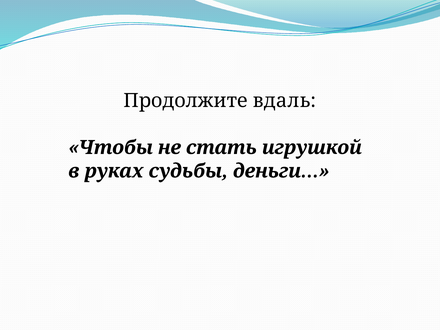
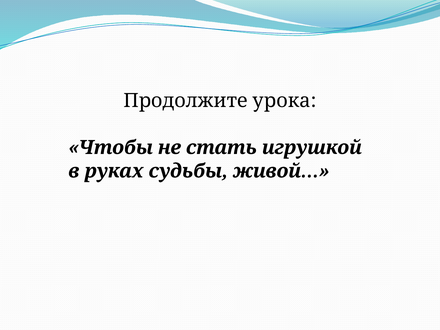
вдаль: вдаль -> урока (284, 101)
деньги…: деньги… -> живой… (281, 171)
